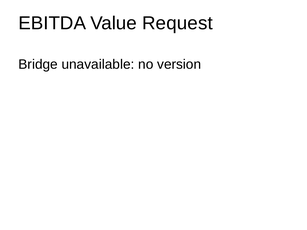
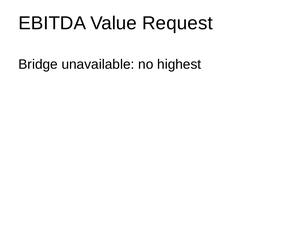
version: version -> highest (179, 64)
